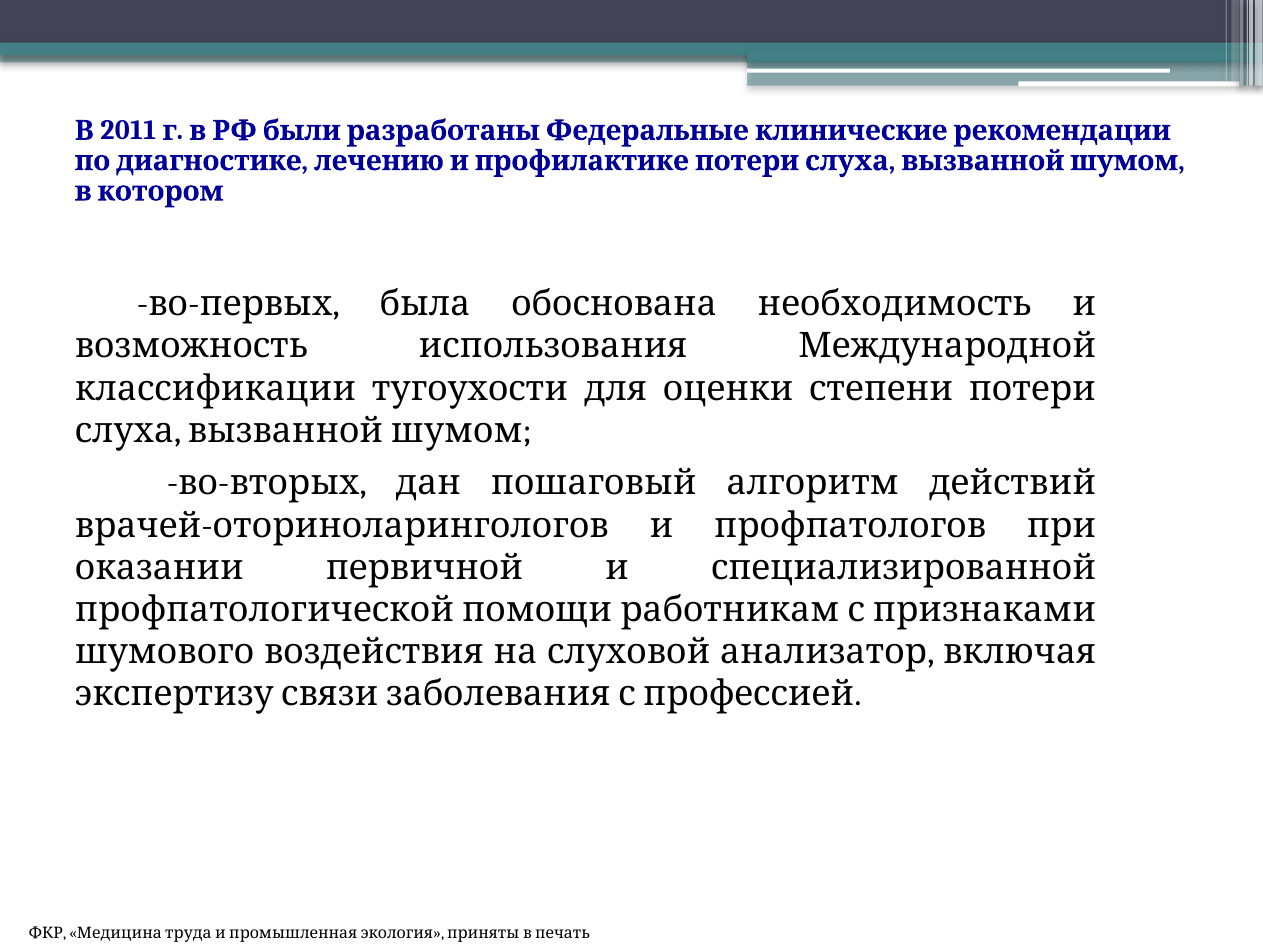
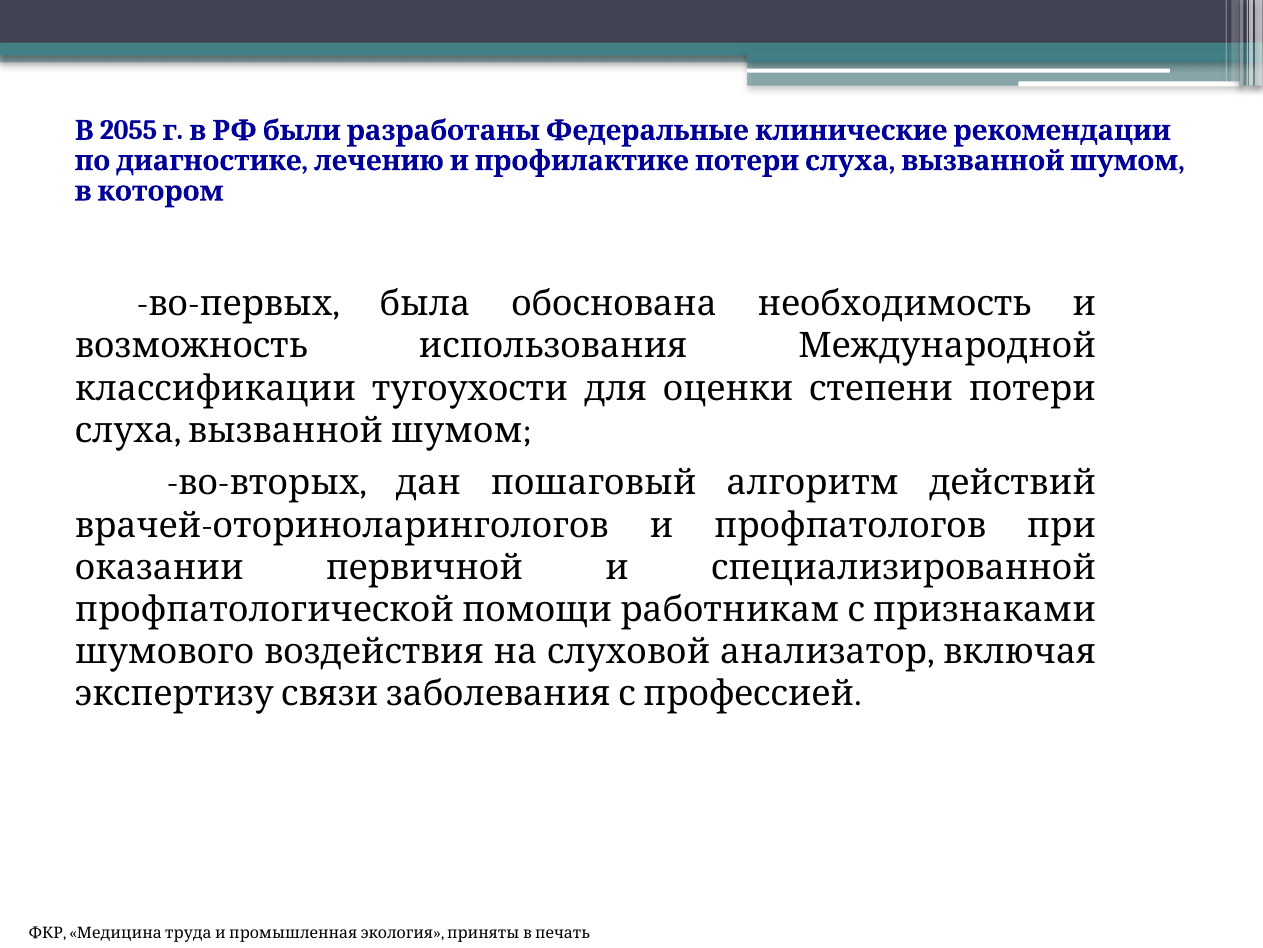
2011: 2011 -> 2055 (129, 131)
